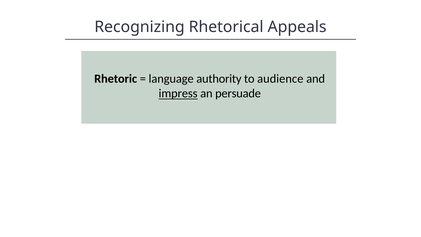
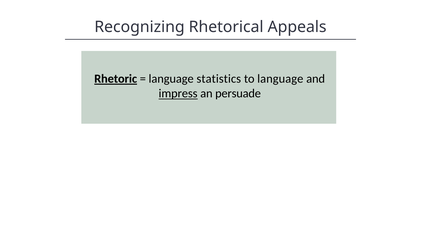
Rhetoric underline: none -> present (116, 79)
authority: authority -> statistics (219, 79)
to audience: audience -> language (280, 79)
